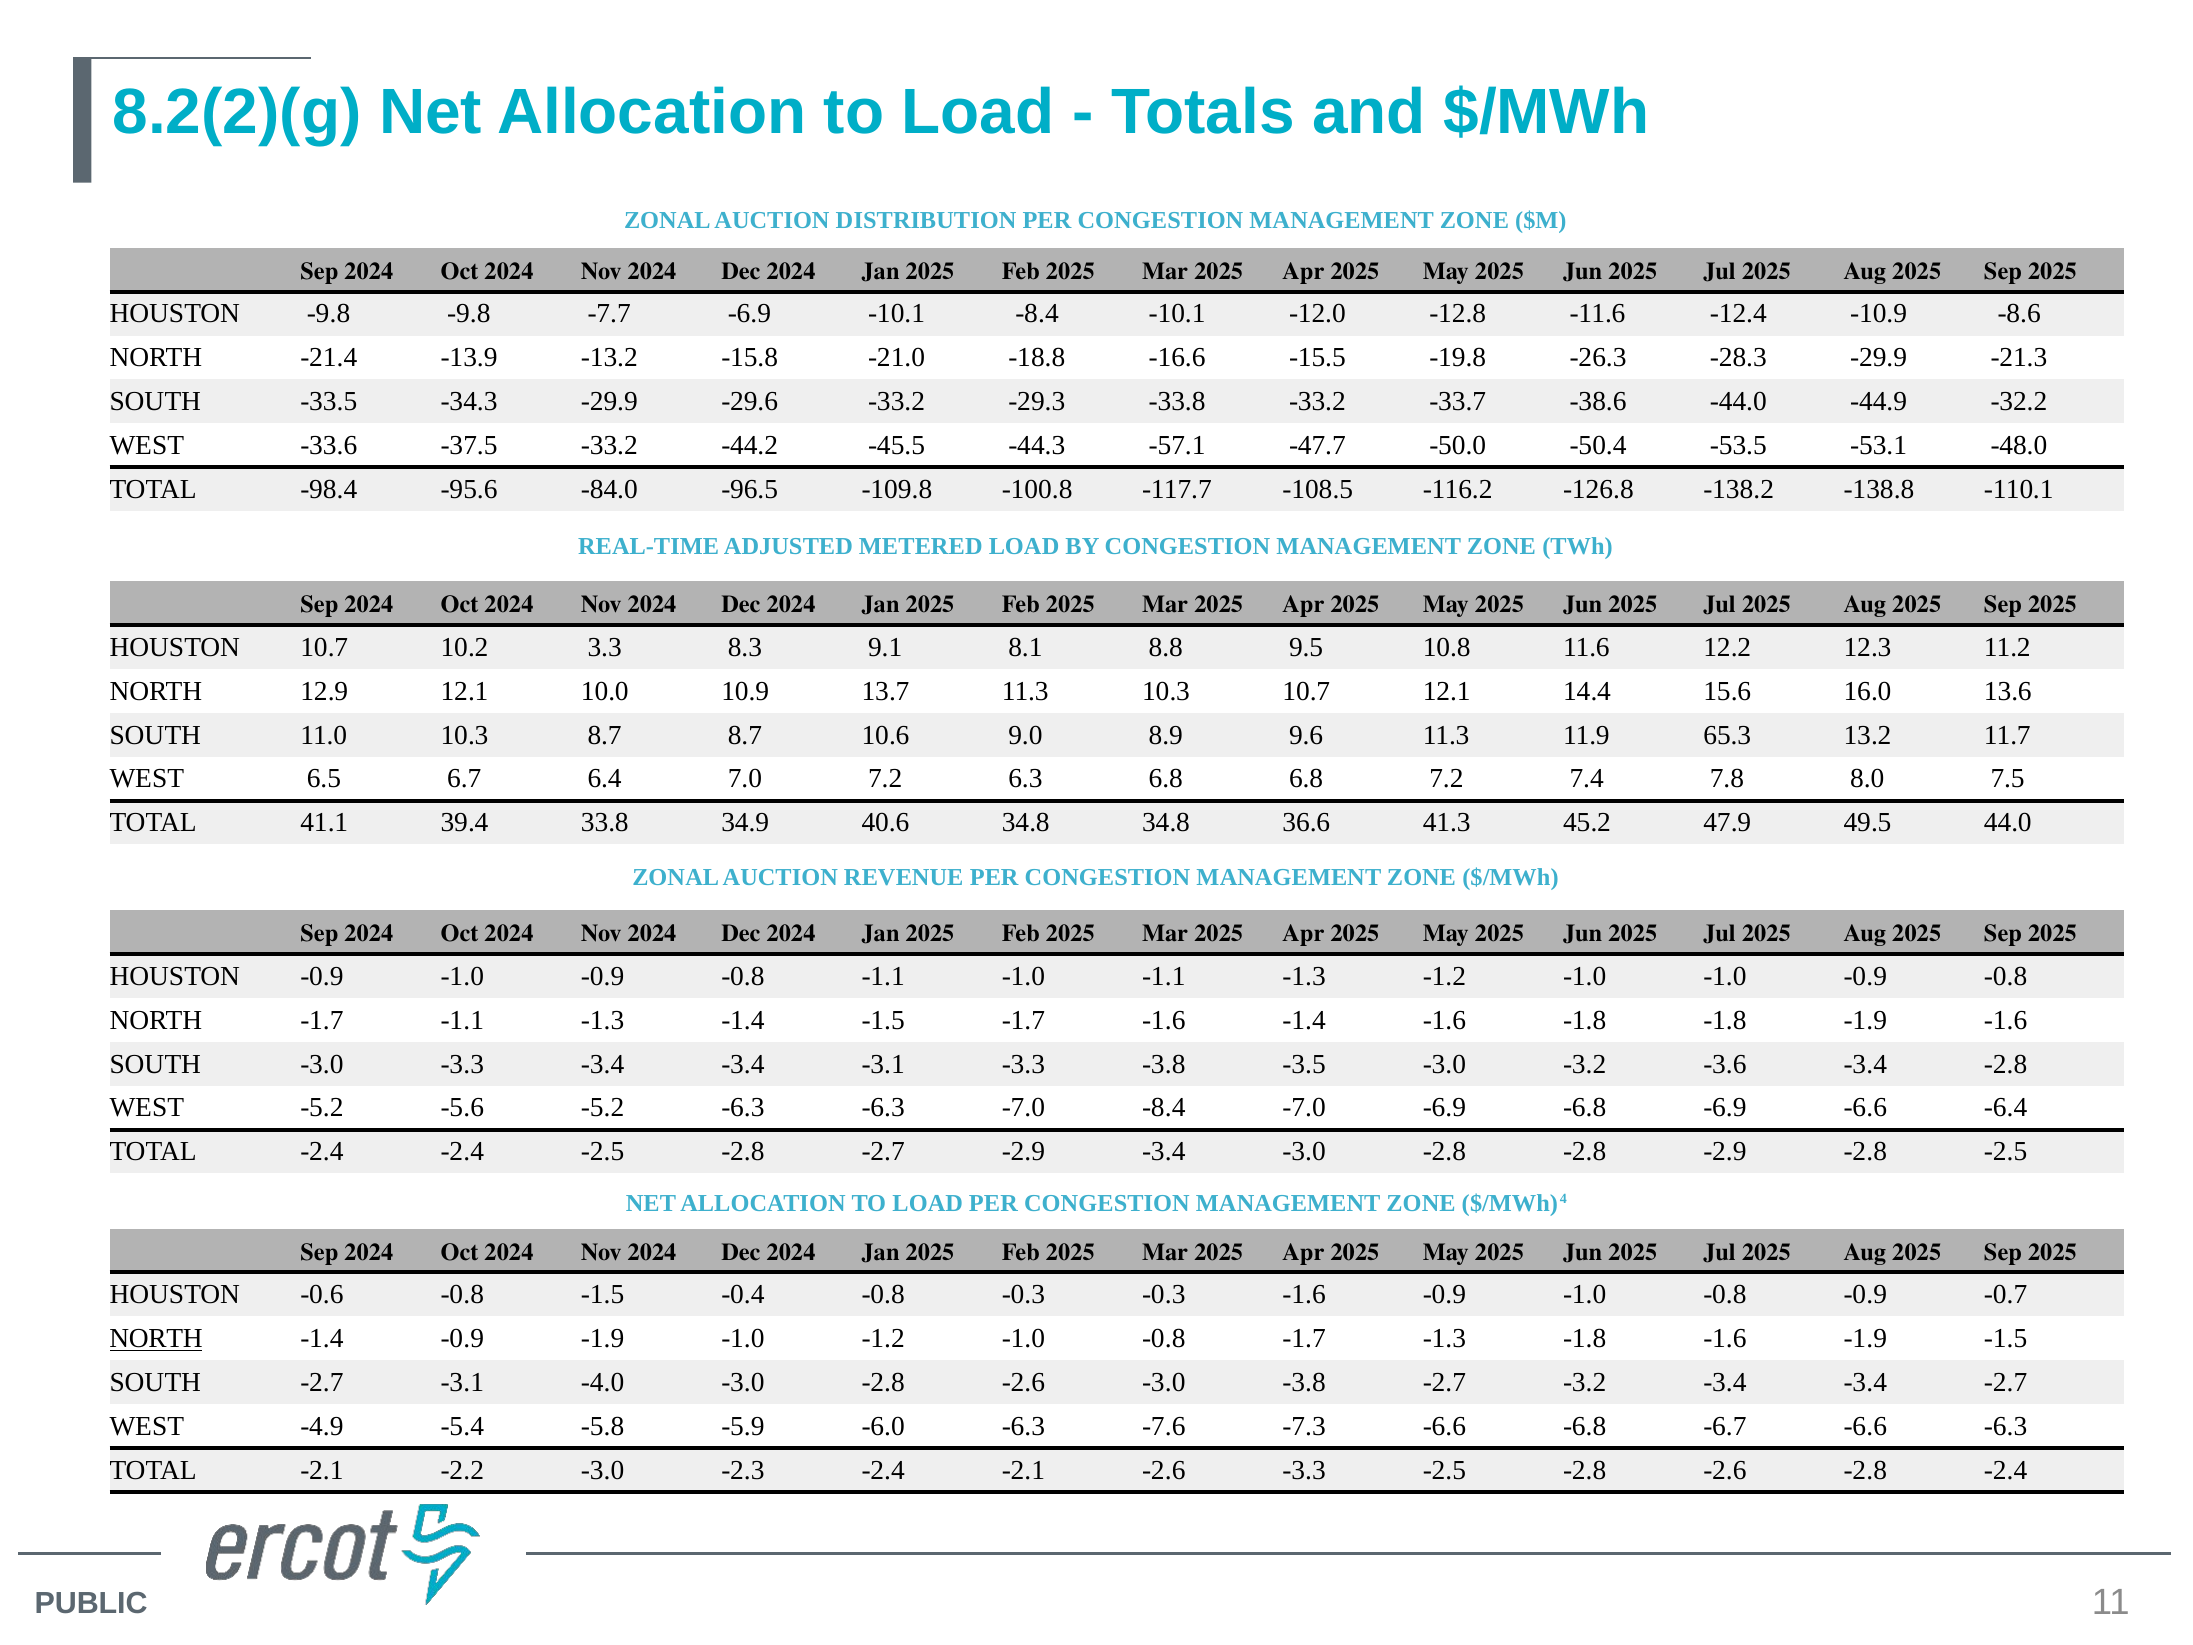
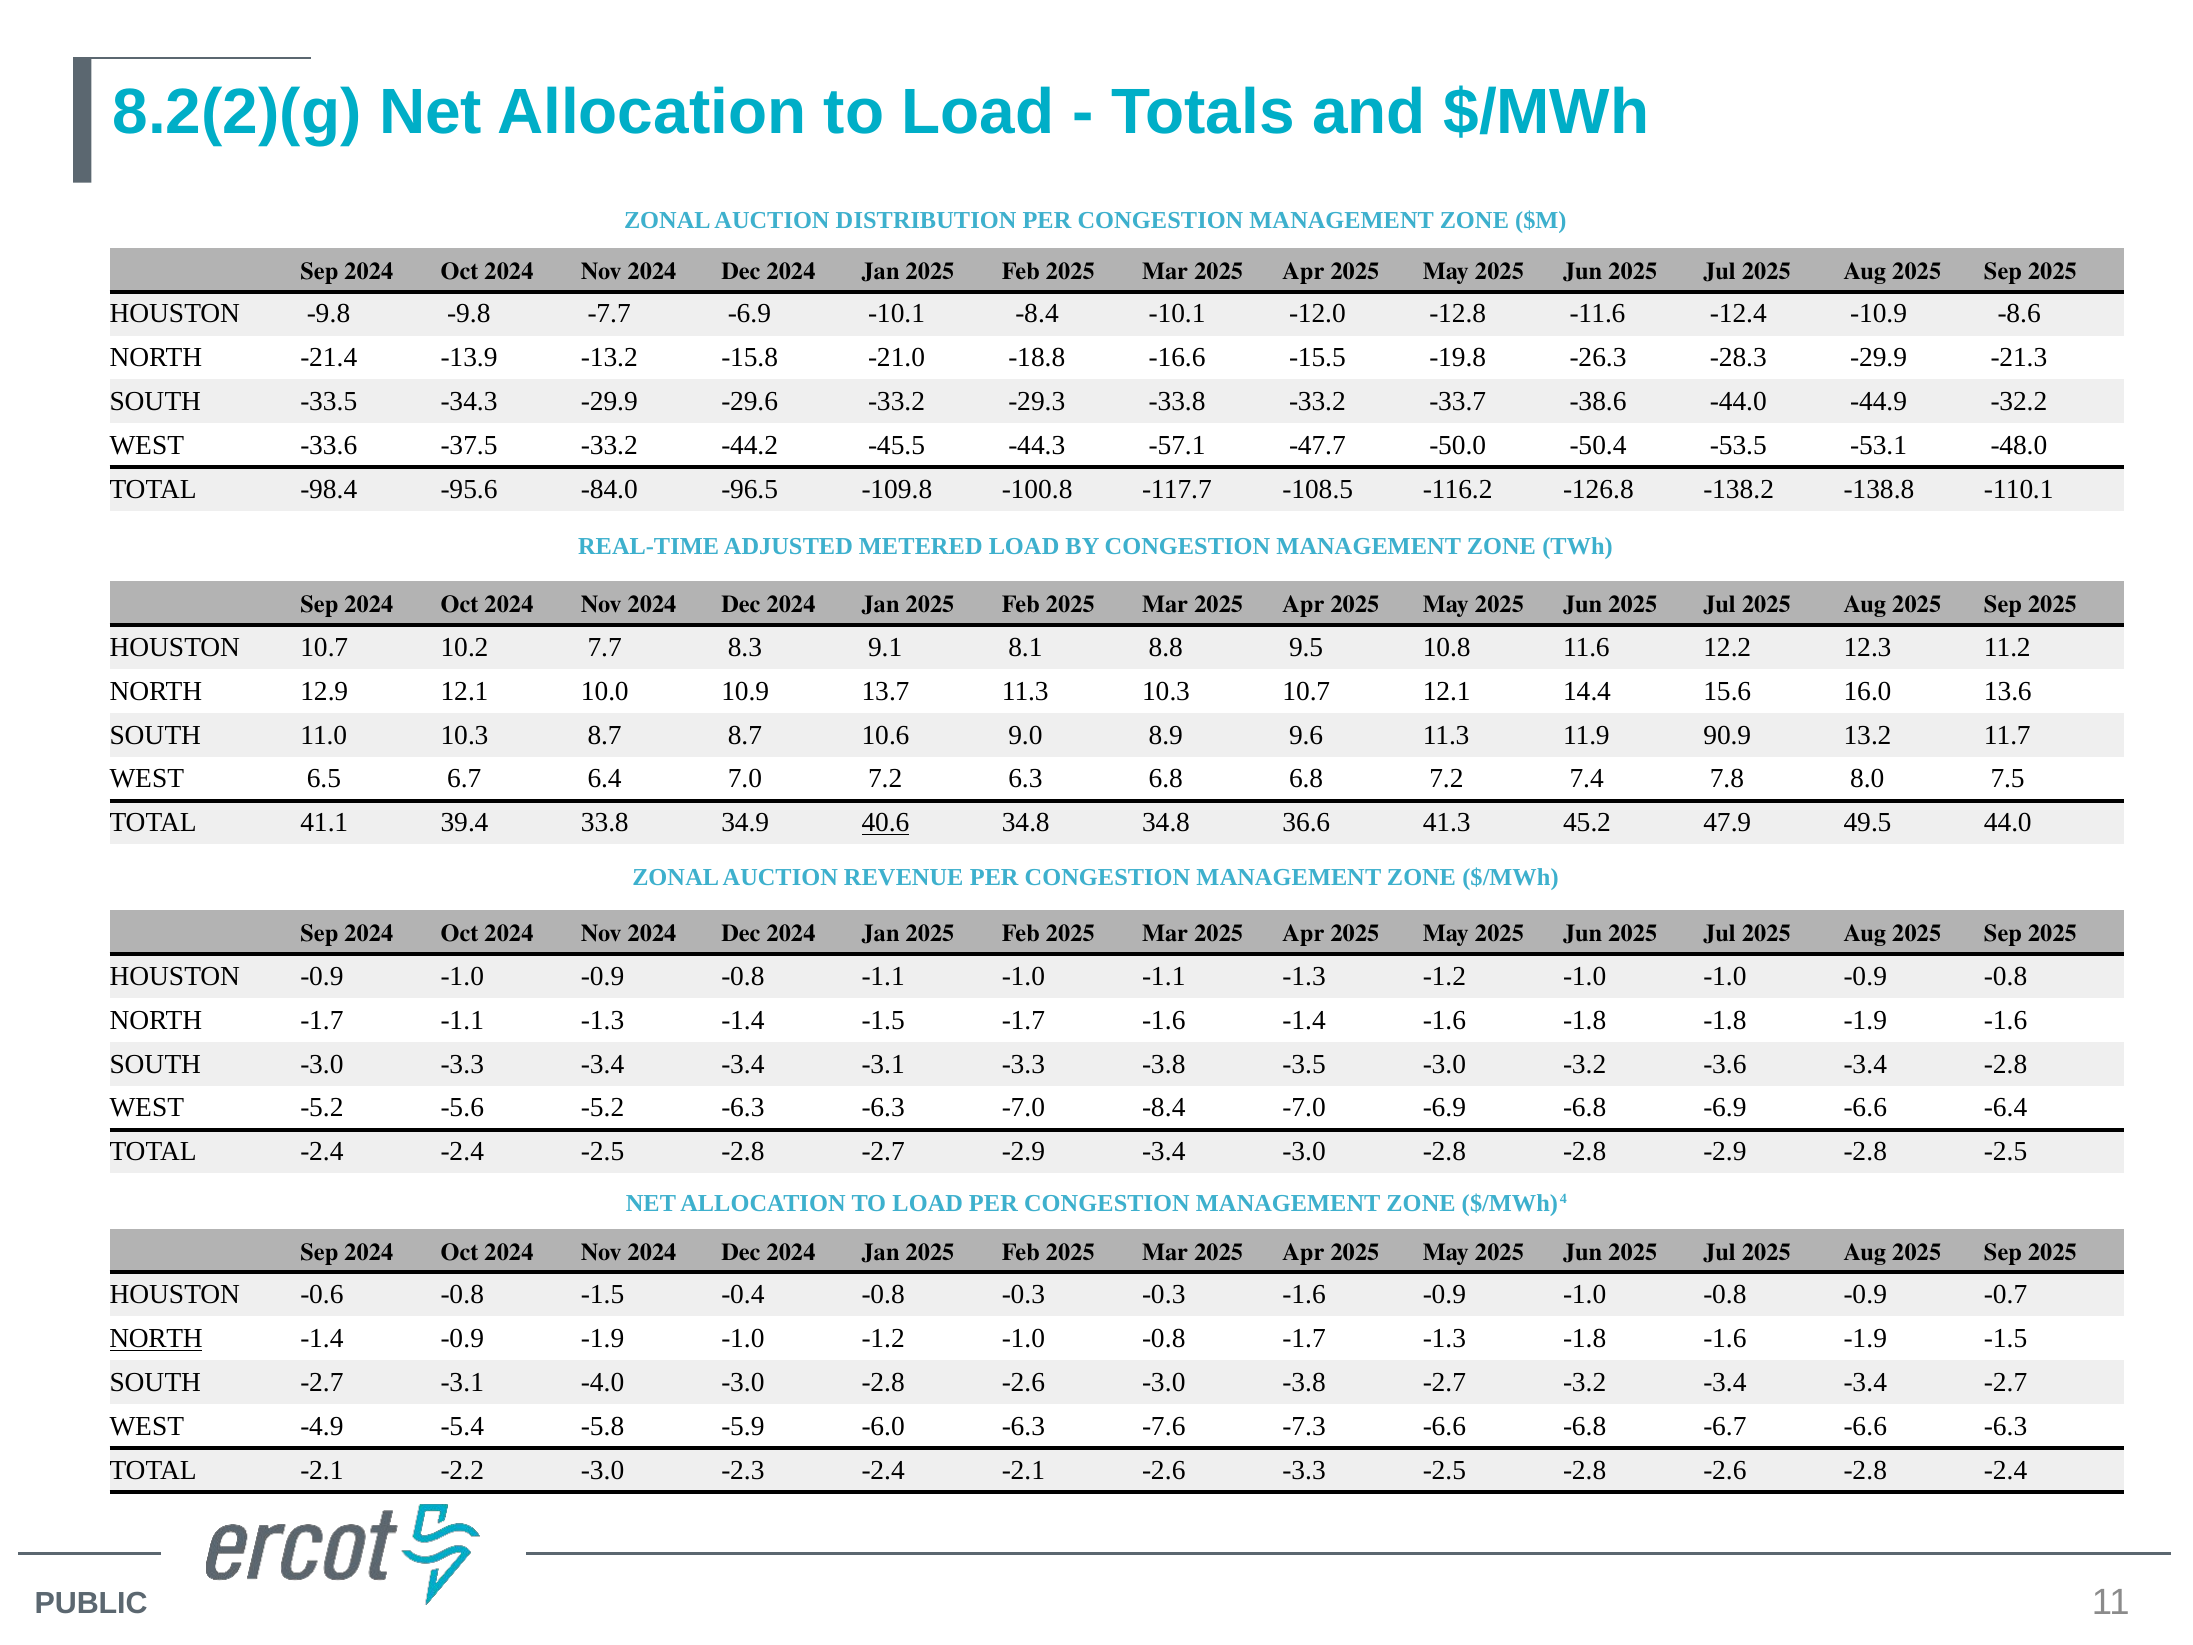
3.3: 3.3 -> 7.7 (605, 647)
65.3: 65.3 -> 90.9 (1727, 735)
40.6 underline: none -> present (885, 823)
